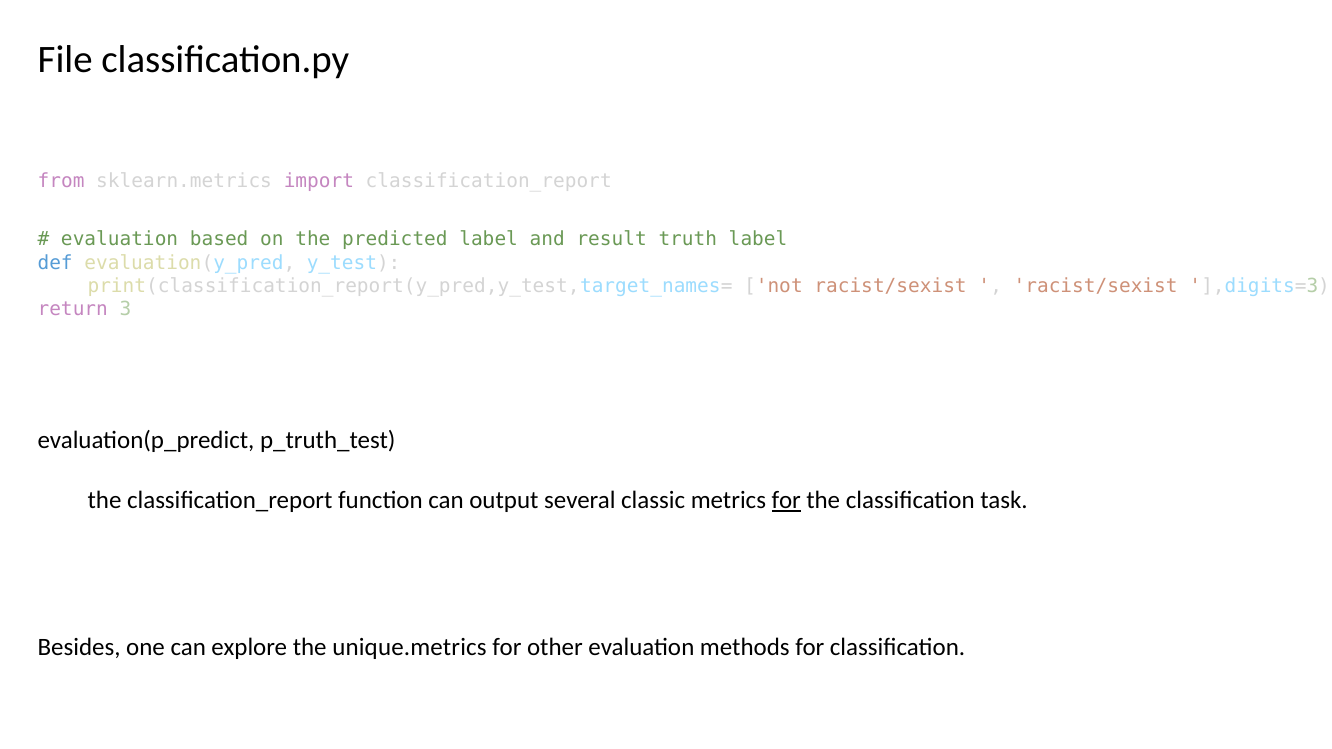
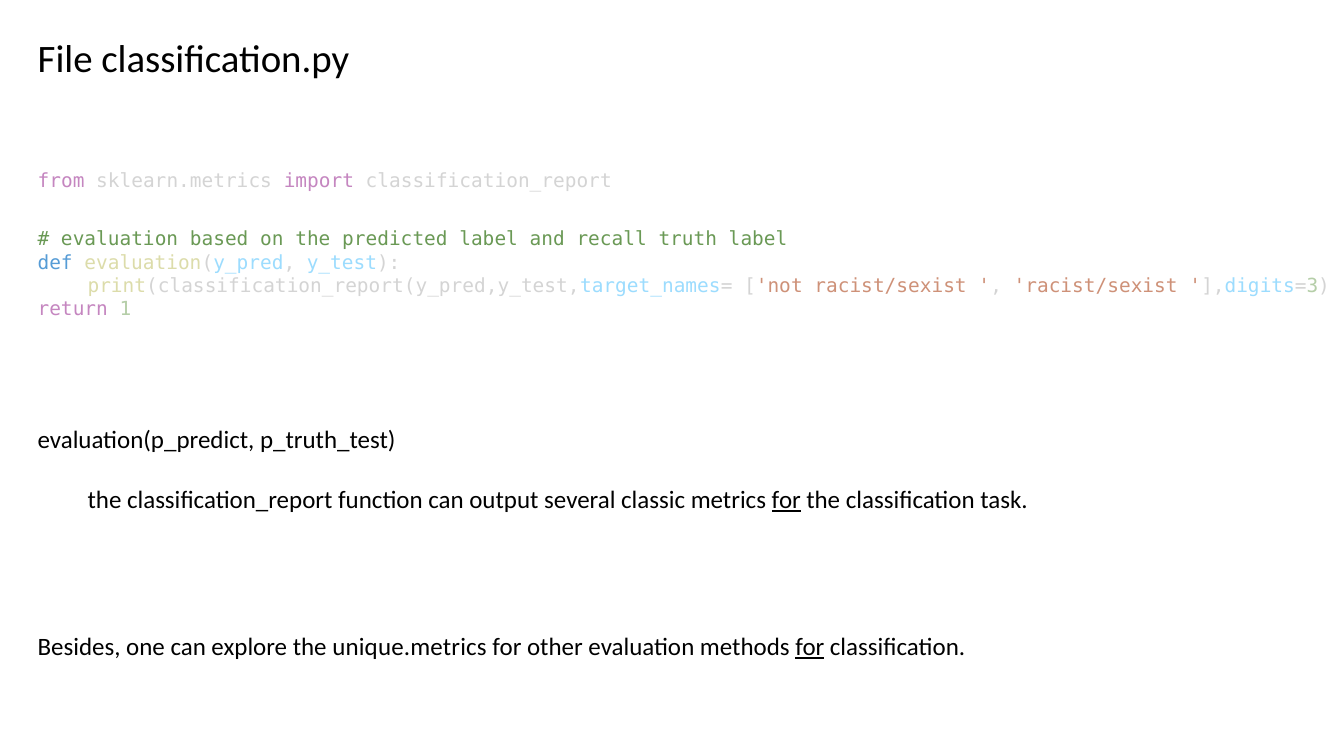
result: result -> recall (612, 239)
3: 3 -> 1 (125, 309)
for underline: none -> present (810, 647)
